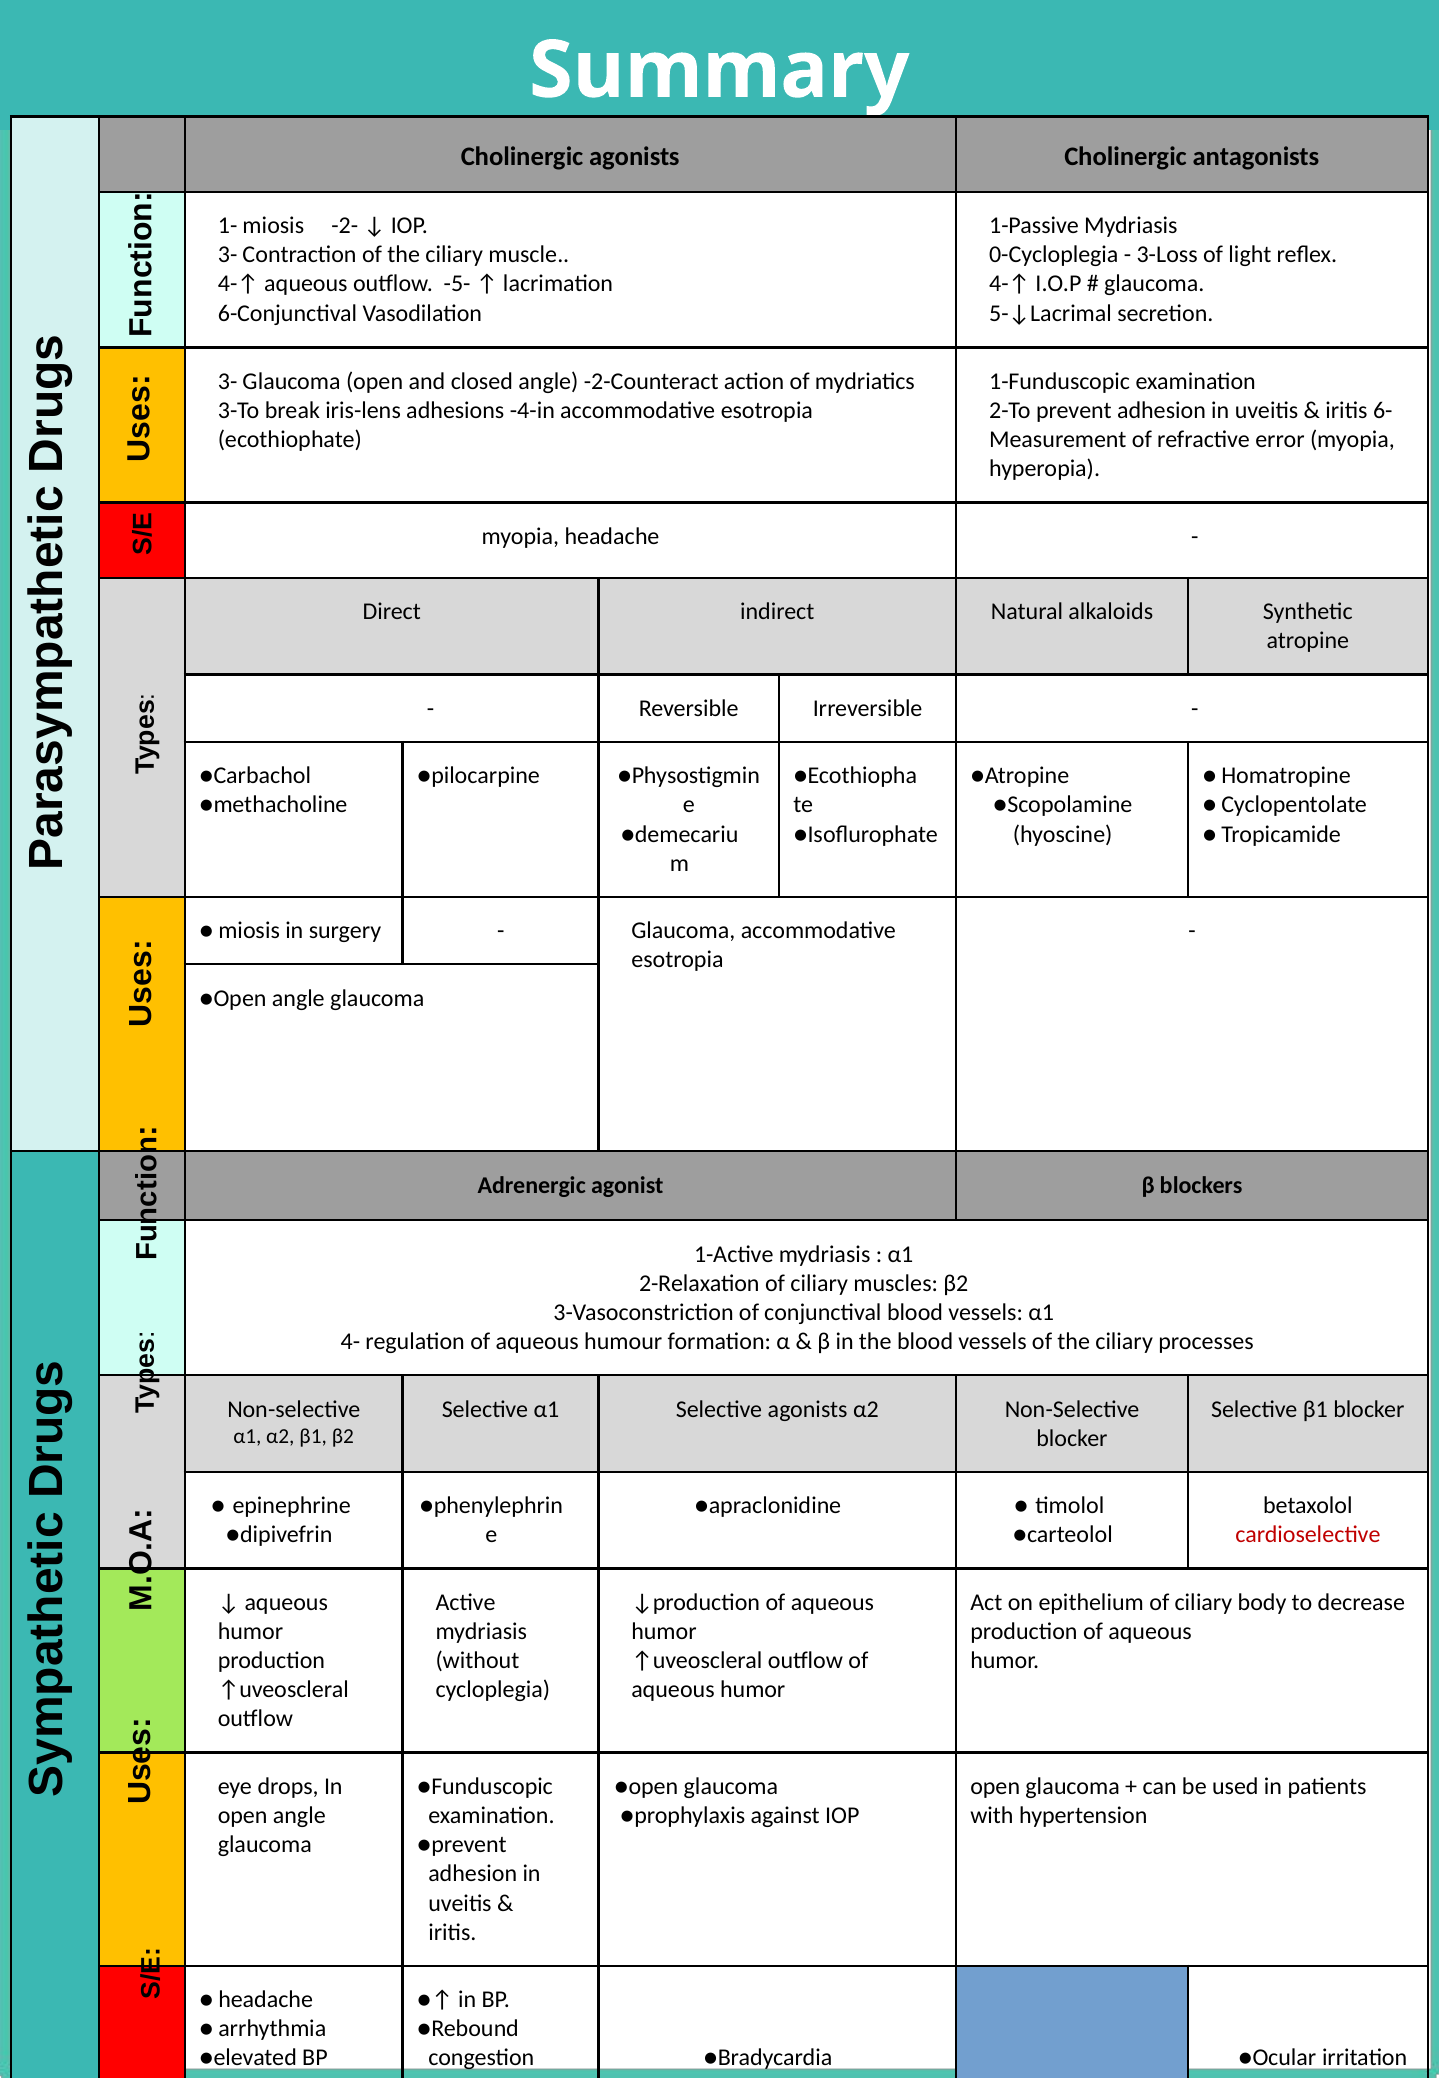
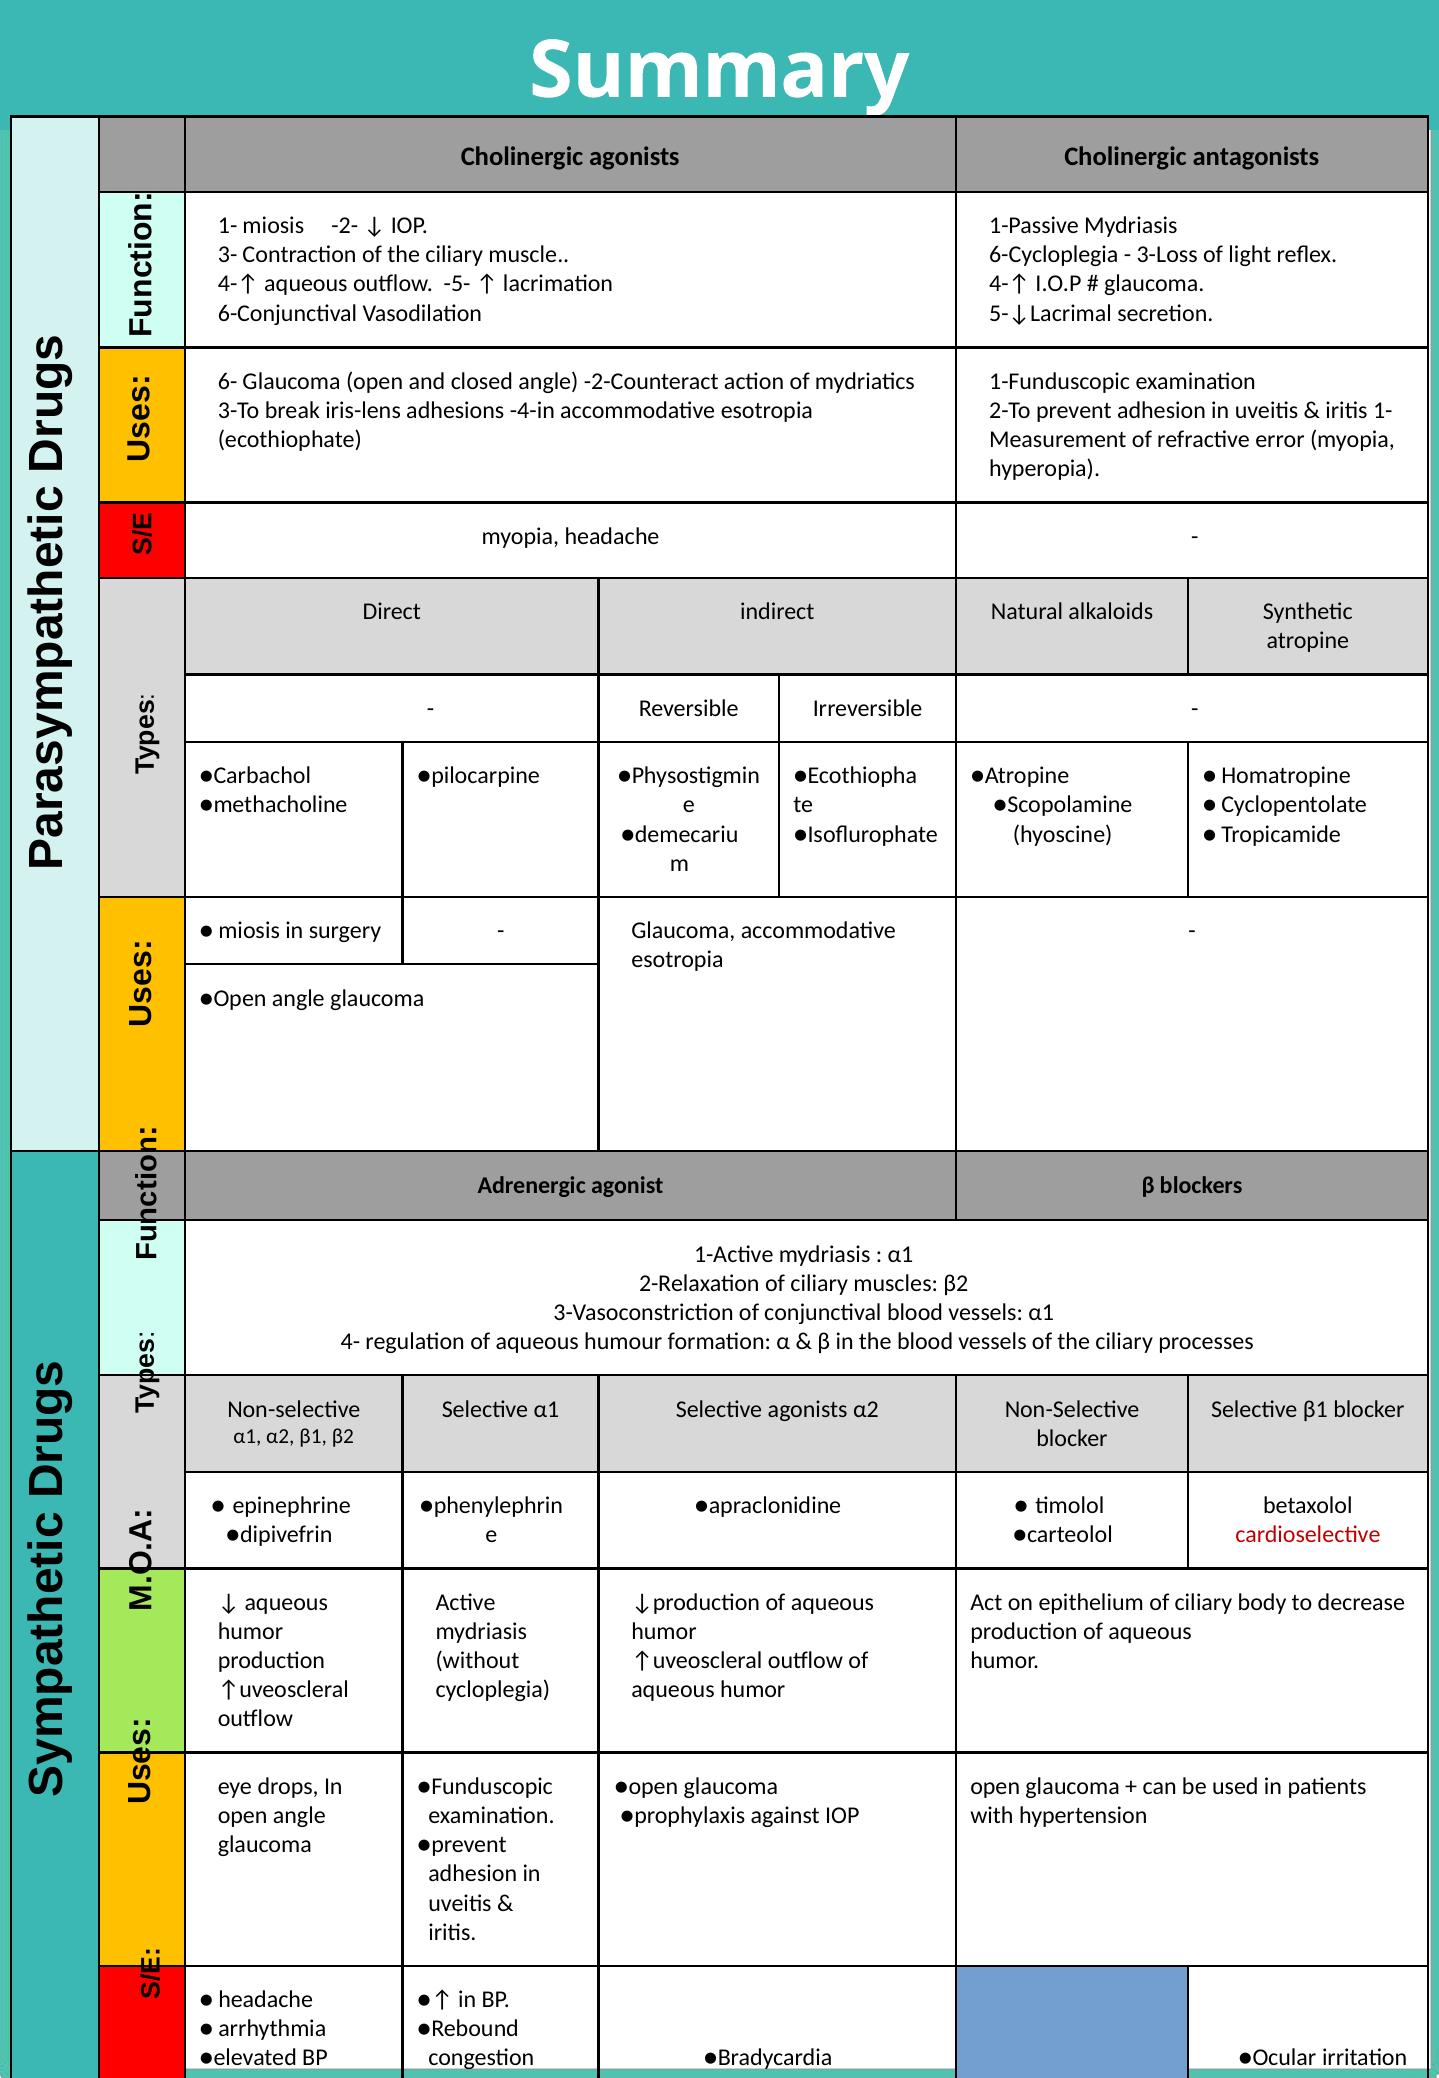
0-Cycloplegia: 0-Cycloplegia -> 6-Cycloplegia (1054, 255)
3-: 3- -> 6- (228, 382)
iritis 6-: 6- -> 1- (1383, 411)
